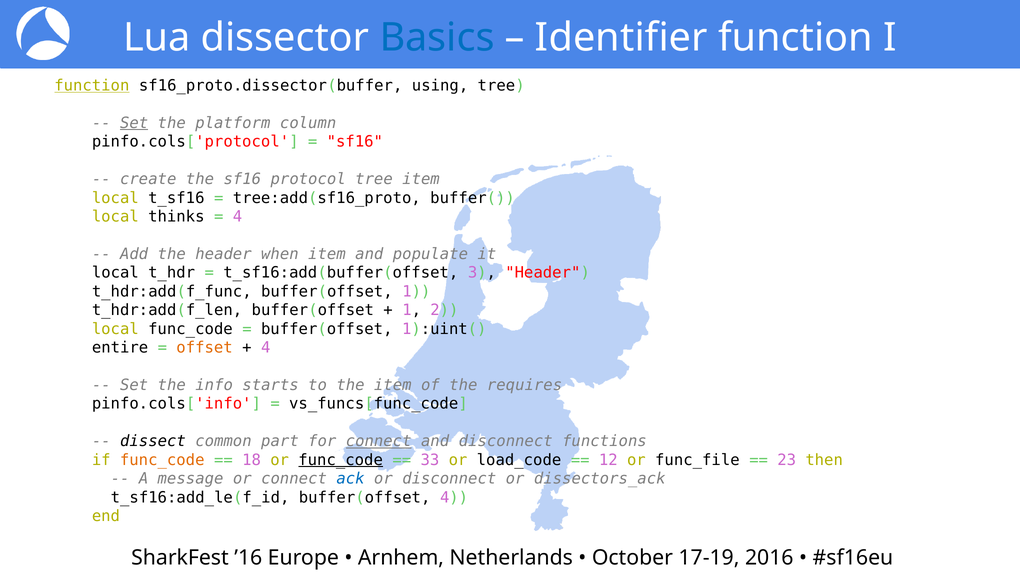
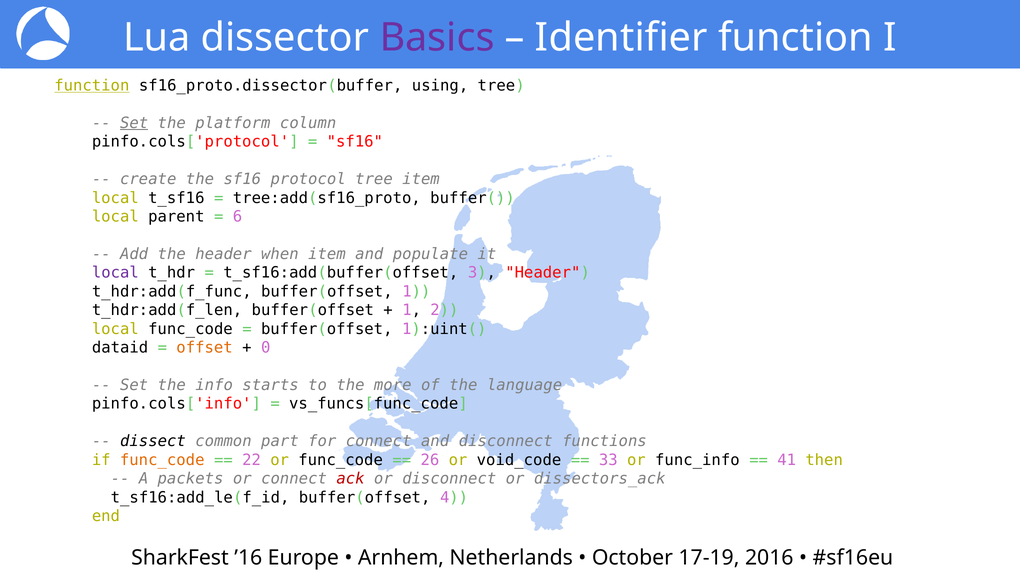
Basics colour: blue -> purple (437, 38)
thinks: thinks -> parent (176, 217)
4: 4 -> 6 (237, 217)
local colour: black -> purple (115, 273)
entire: entire -> dataid (120, 348)
4: 4 -> 0 (266, 348)
the item: item -> more (393, 385)
requires: requires -> language (525, 385)
connect underline: present -> none (379, 441)
18: 18 -> 22 (252, 460)
func_code underline: present -> none (341, 460)
33: 33 -> 26 (430, 460)
load_code: load_code -> void_code (519, 460)
12: 12 -> 33 (608, 460)
func_file: func_file -> func_info (697, 460)
23: 23 -> 41 (787, 460)
message: message -> packets (191, 479)
ack colour: blue -> red (351, 479)
